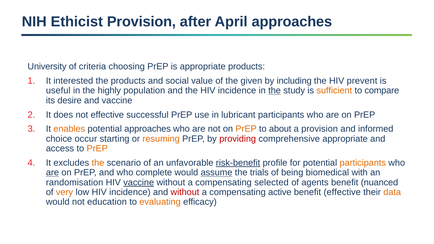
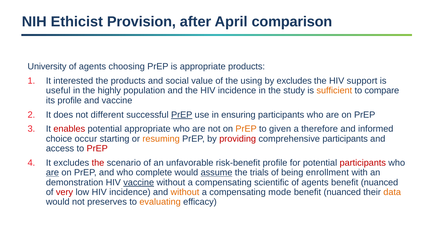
April approaches: approaches -> comparison (292, 22)
criteria: criteria -> agents (92, 67)
given: given -> using (251, 81)
by including: including -> excludes (294, 81)
prevent: prevent -> support (362, 81)
the underline: present -> none (275, 91)
its desire: desire -> profile (70, 100)
not effective: effective -> different (107, 115)
PrEP underline: none -> present (182, 115)
lubricant: lubricant -> ensuring (238, 115)
enables colour: orange -> red (69, 129)
potential approaches: approaches -> appropriate (147, 129)
about: about -> given (280, 129)
a provision: provision -> therefore (320, 129)
comprehensive appropriate: appropriate -> participants (345, 139)
PrEP colour: orange -> red (97, 149)
the colour: orange -> red (98, 163)
risk-benefit underline: present -> none (238, 163)
participants colour: orange -> red (363, 163)
biomedical: biomedical -> enrollment (327, 173)
randomisation: randomisation -> demonstration (75, 182)
selected: selected -> scientific (272, 182)
very colour: orange -> red (65, 192)
without colour: red -> orange (185, 192)
active: active -> mode (280, 192)
effective: effective -> nuanced (342, 192)
education: education -> preserves (107, 202)
